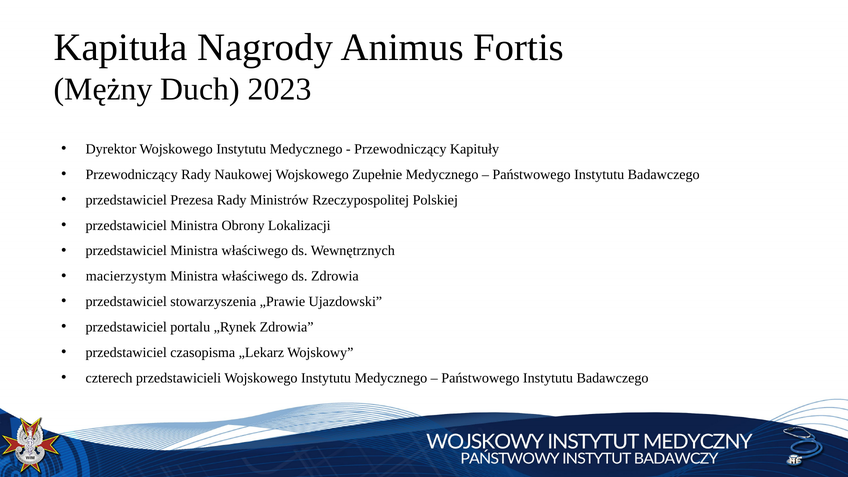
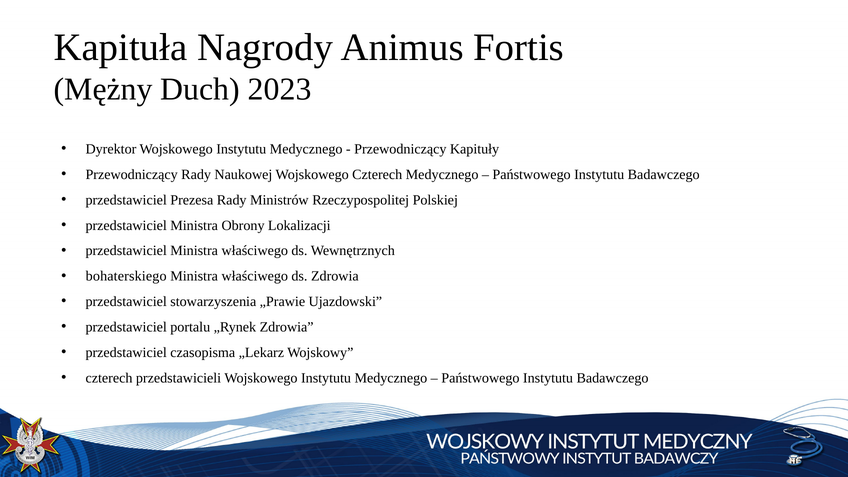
Wojskowego Zupełnie: Zupełnie -> Czterech (377, 175)
macierzystym: macierzystym -> bohaterskiego (126, 276)
